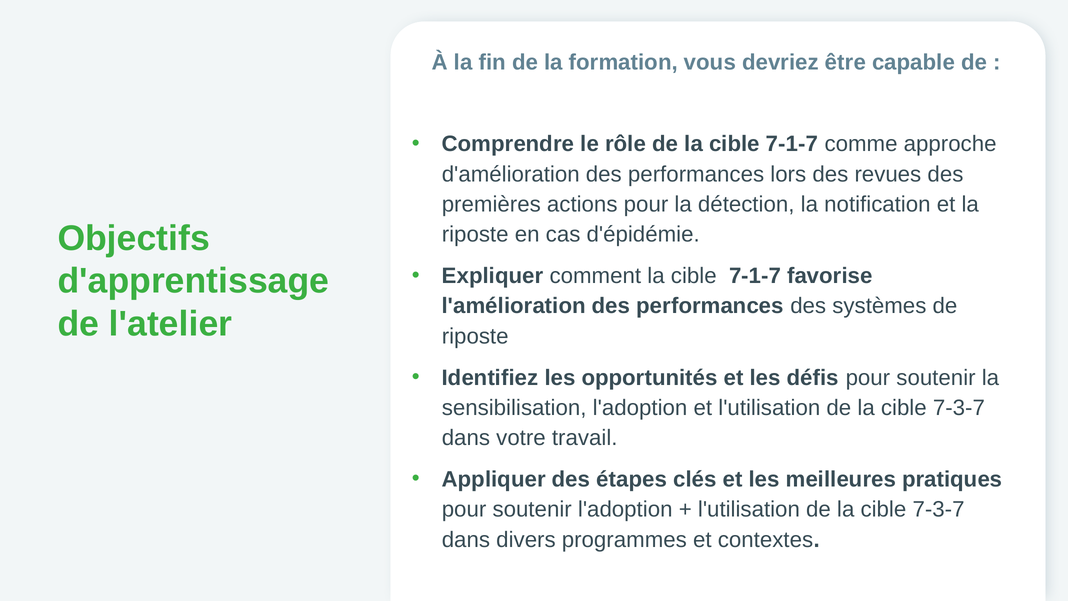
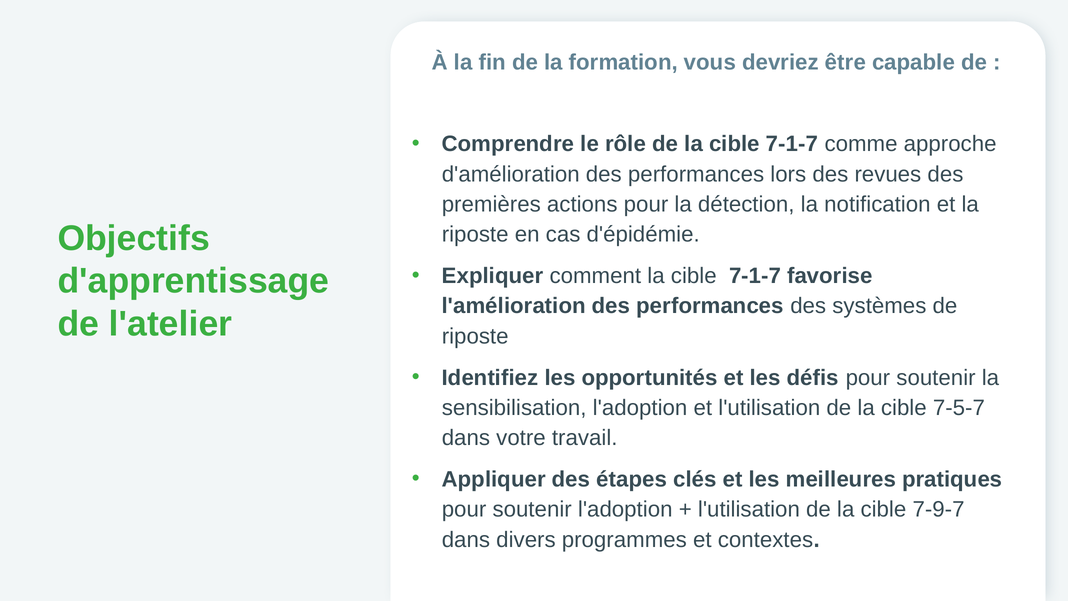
7-3-7: 7-3-7 -> 7-5-7 (959, 408)
7-3-7: 7-3-7 -> 7-9-7 (939, 509)
